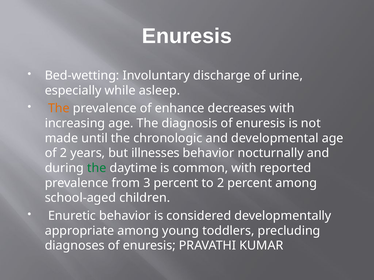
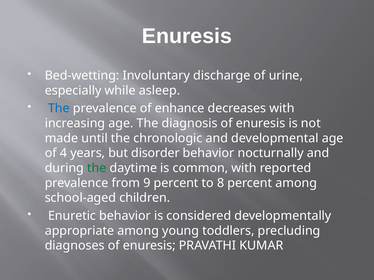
The colour: orange -> blue (59, 108)
of 2: 2 -> 4 (63, 153)
illnesses: illnesses -> disorder (156, 153)
3: 3 -> 9 (147, 183)
to 2: 2 -> 8 (221, 183)
